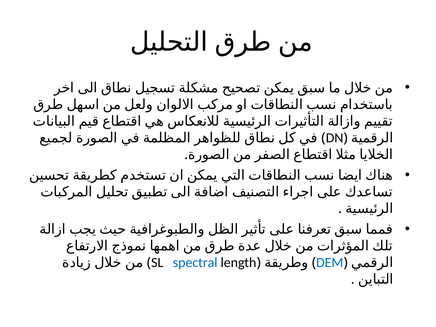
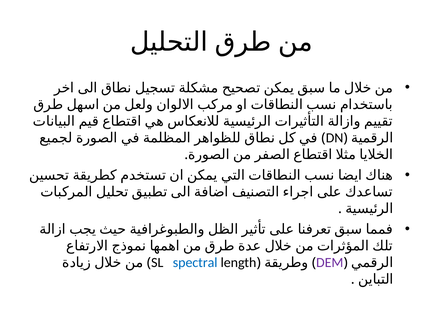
DEM colour: blue -> purple (330, 263)
